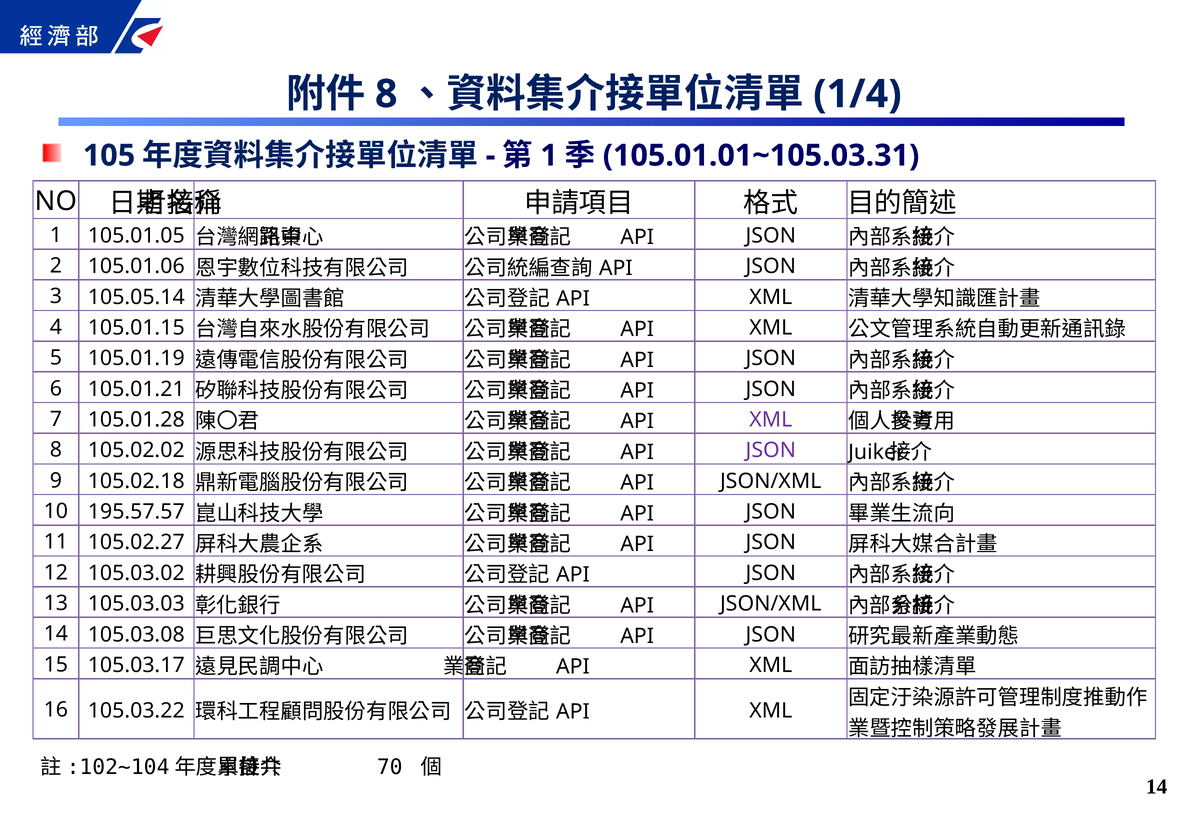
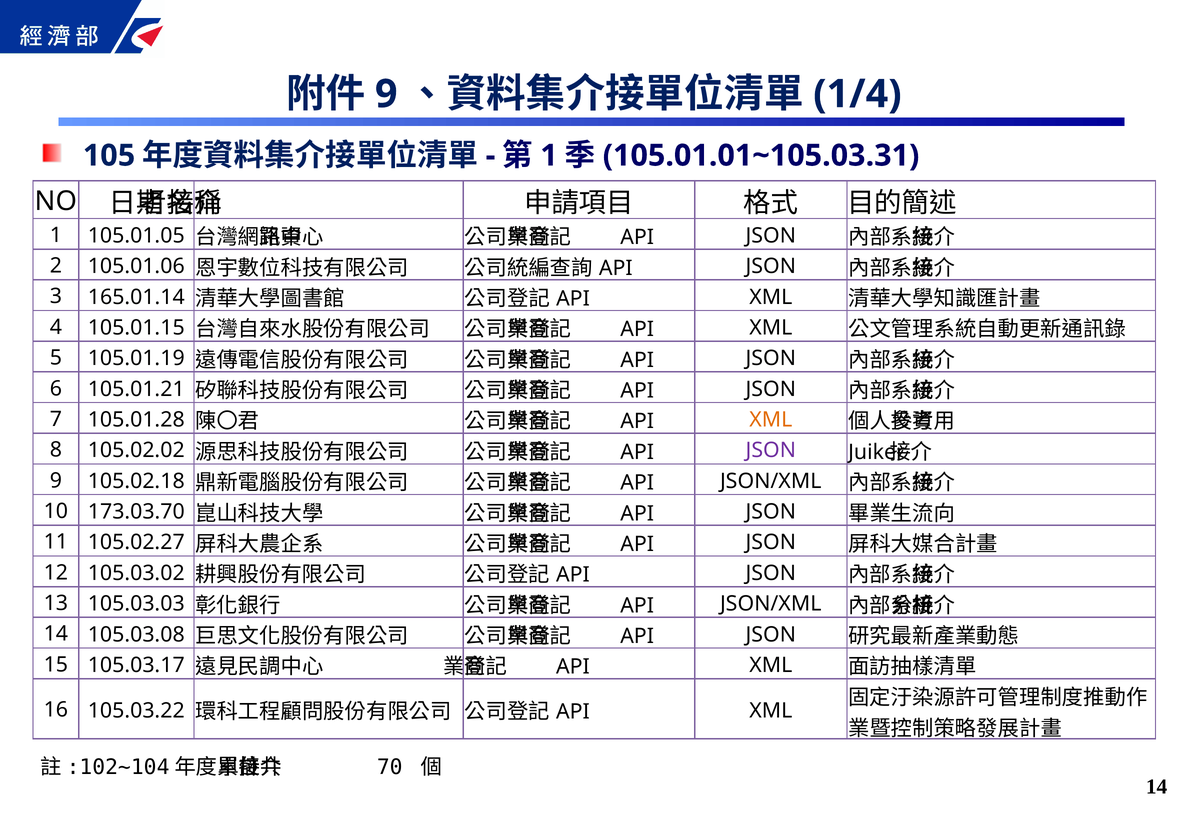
8: 8 -> 9 (386, 94)
105.05.14: 105.05.14 -> 165.01.14 (136, 297)
XML colour: purple -> orange (771, 420)
195.57.57: 195.57.57 -> 173.03.70 (136, 512)
